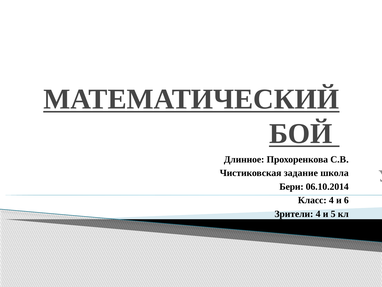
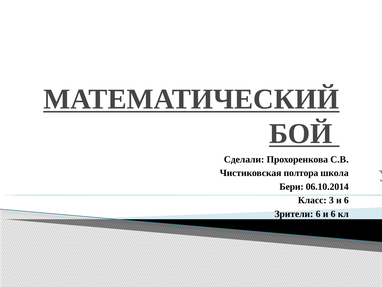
Длинное: Длинное -> Сделали (244, 159)
задание: задание -> полтора (301, 173)
Класс 4: 4 -> 3 (331, 200)
Зрители 4: 4 -> 6 (318, 213)
5: 5 -> 6 (333, 213)
